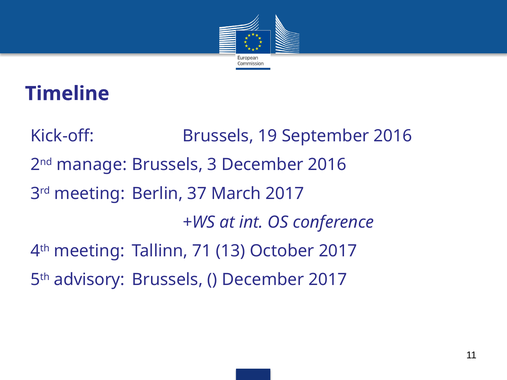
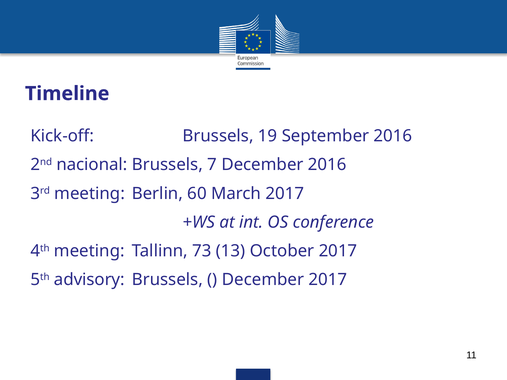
manage: manage -> nacional (92, 165)
3: 3 -> 7 (212, 165)
37: 37 -> 60 (197, 194)
71: 71 -> 73 (202, 251)
